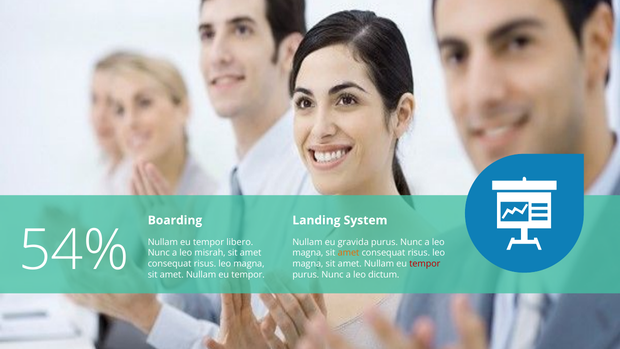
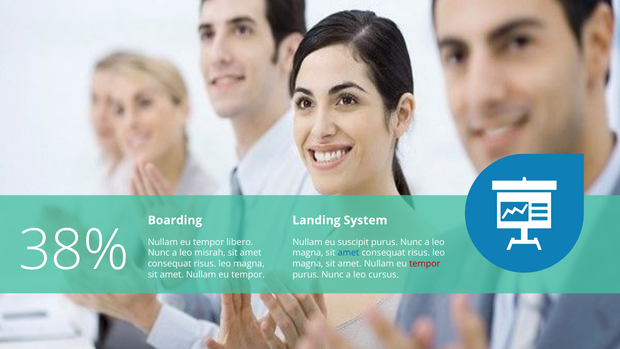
54%: 54% -> 38% (74, 250)
gravida: gravida -> suscipit (353, 242)
amet colour: orange -> blue (348, 253)
dictum: dictum -> cursus (384, 274)
